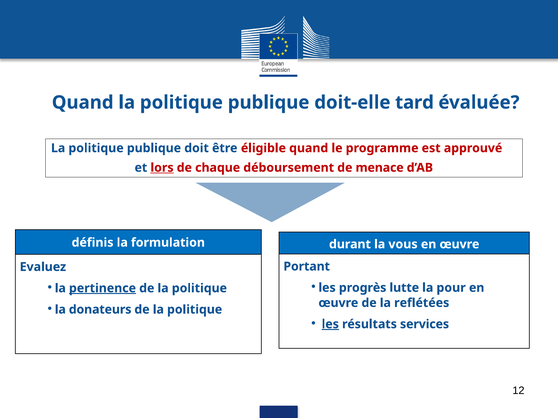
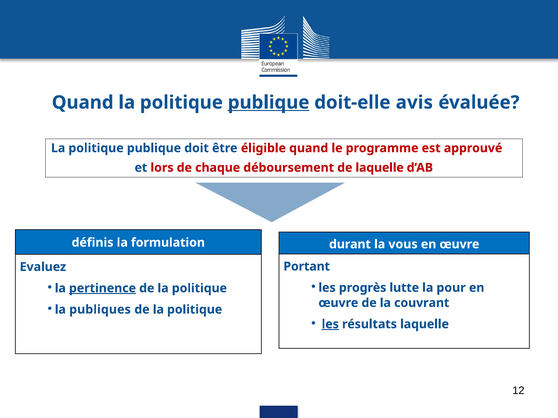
publique underline: none -> present (269, 103)
tard: tard -> avis (414, 103)
lors underline: present -> none (162, 168)
de menace: menace -> laquelle (380, 168)
reflétées: reflétées -> couvrant (422, 303)
donateurs: donateurs -> publiques (100, 310)
résultats services: services -> laquelle (425, 325)
